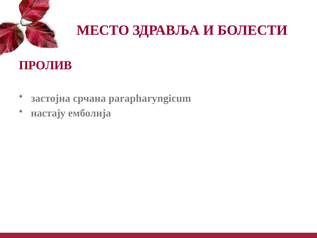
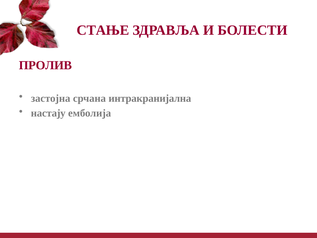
МЕСТО: МЕСТО -> СТАЊЕ (103, 30)
parapharyngicum: parapharyngicum -> интракранијална (150, 98)
